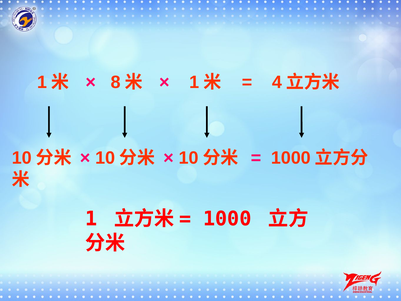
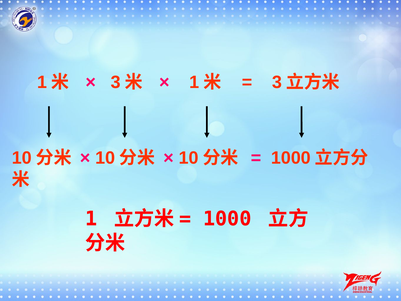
8: 8 -> 3 (116, 82)
4: 4 -> 3 (277, 82)
